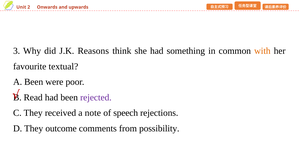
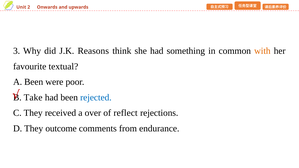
Read: Read -> Take (33, 97)
rejected colour: purple -> blue (96, 97)
note: note -> over (93, 113)
speech: speech -> reflect (126, 113)
possibility: possibility -> endurance (159, 128)
